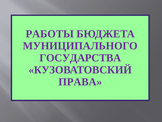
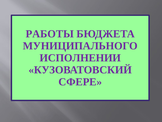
ГОСУДАРСТВА: ГОСУДАРСТВА -> ИСПОЛНЕНИИ (80, 58)
ПРАВА: ПРАВА -> СФЕРЕ (80, 82)
